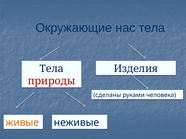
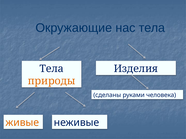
природы colour: red -> orange (52, 81)
